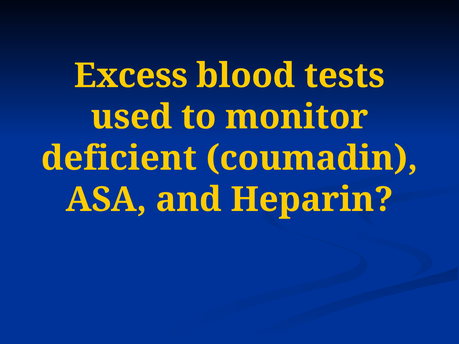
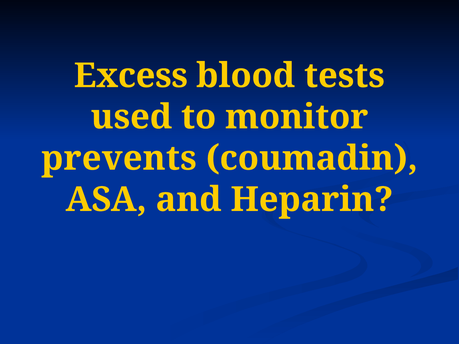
deficient: deficient -> prevents (119, 158)
